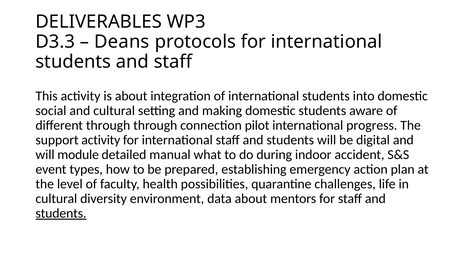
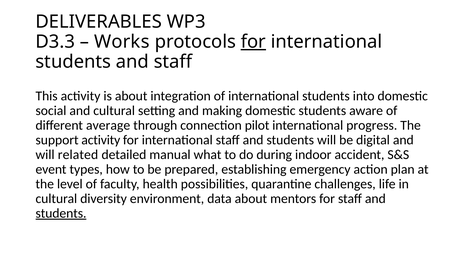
Deans: Deans -> Works (122, 42)
for underline: none -> present (253, 42)
different through: through -> average (108, 126)
module: module -> related (78, 155)
